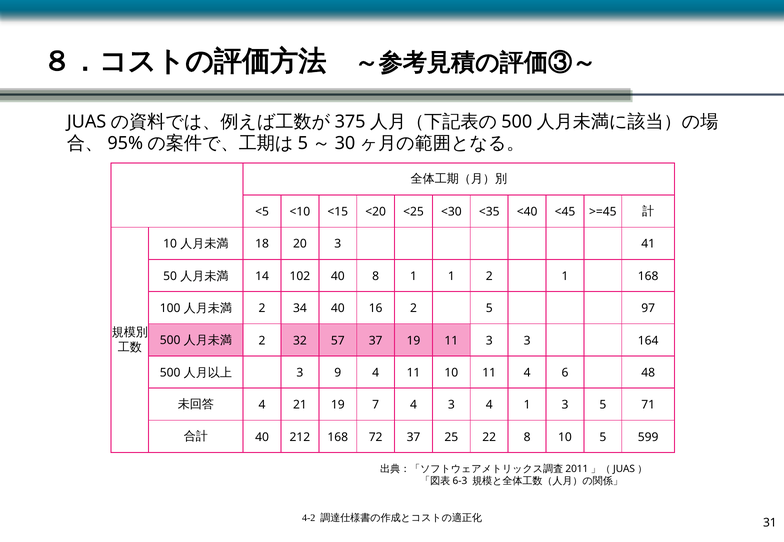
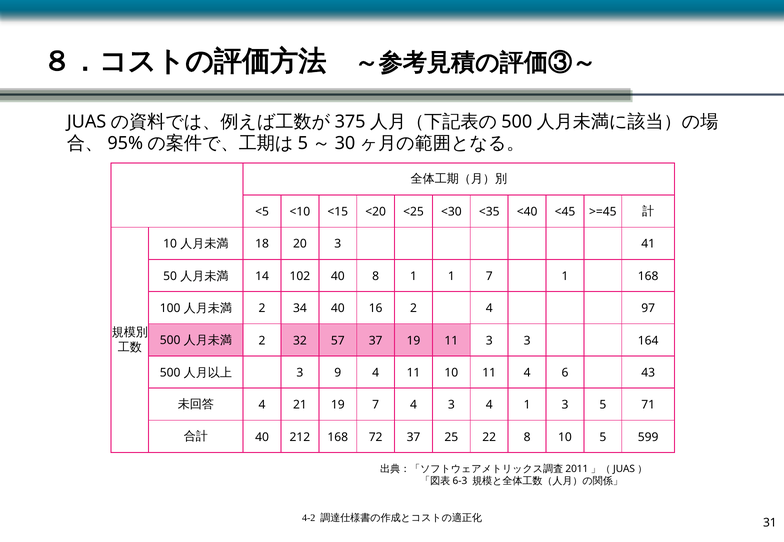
1 2: 2 -> 7 (489, 277)
2 5: 5 -> 4 (489, 309)
48: 48 -> 43 (648, 373)
